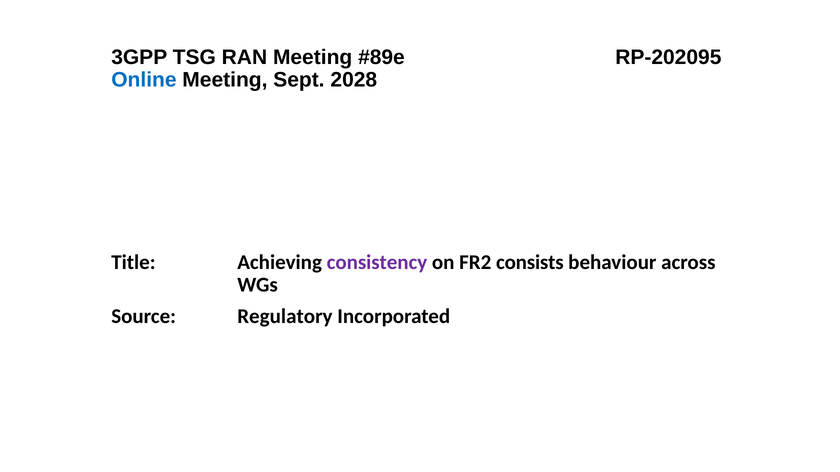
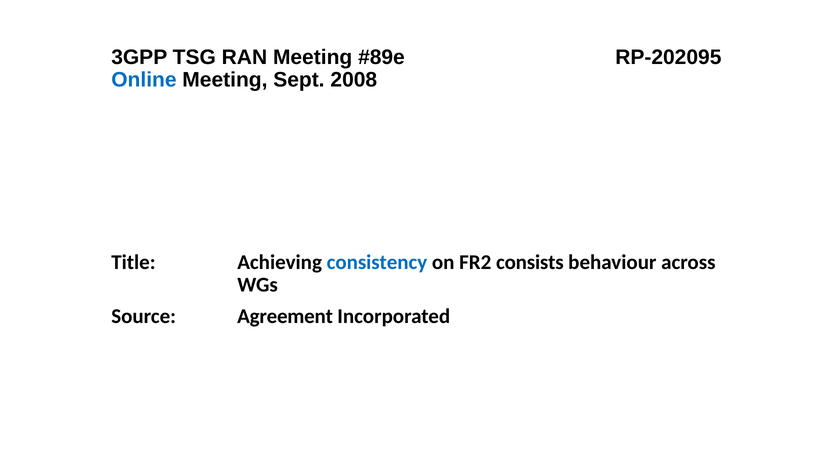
2028: 2028 -> 2008 (354, 80)
consistency colour: purple -> blue (377, 263)
Regulatory: Regulatory -> Agreement (285, 317)
